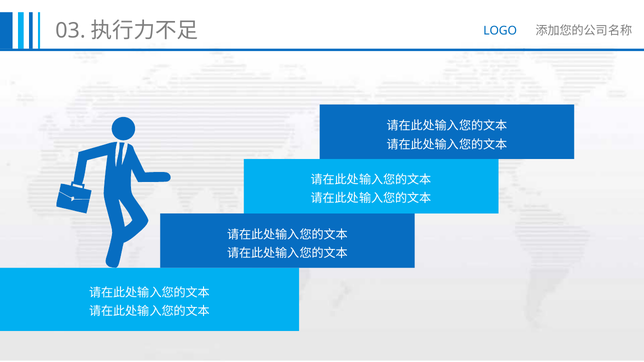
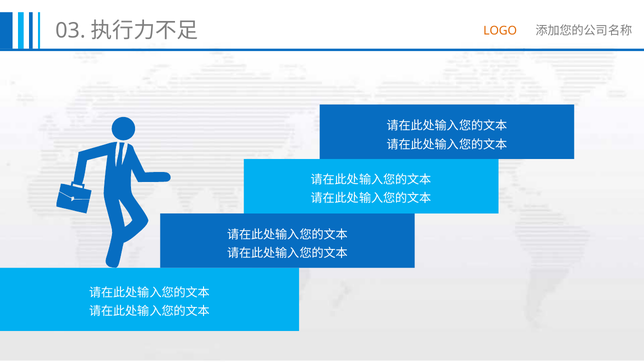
LOGO colour: blue -> orange (500, 31)
